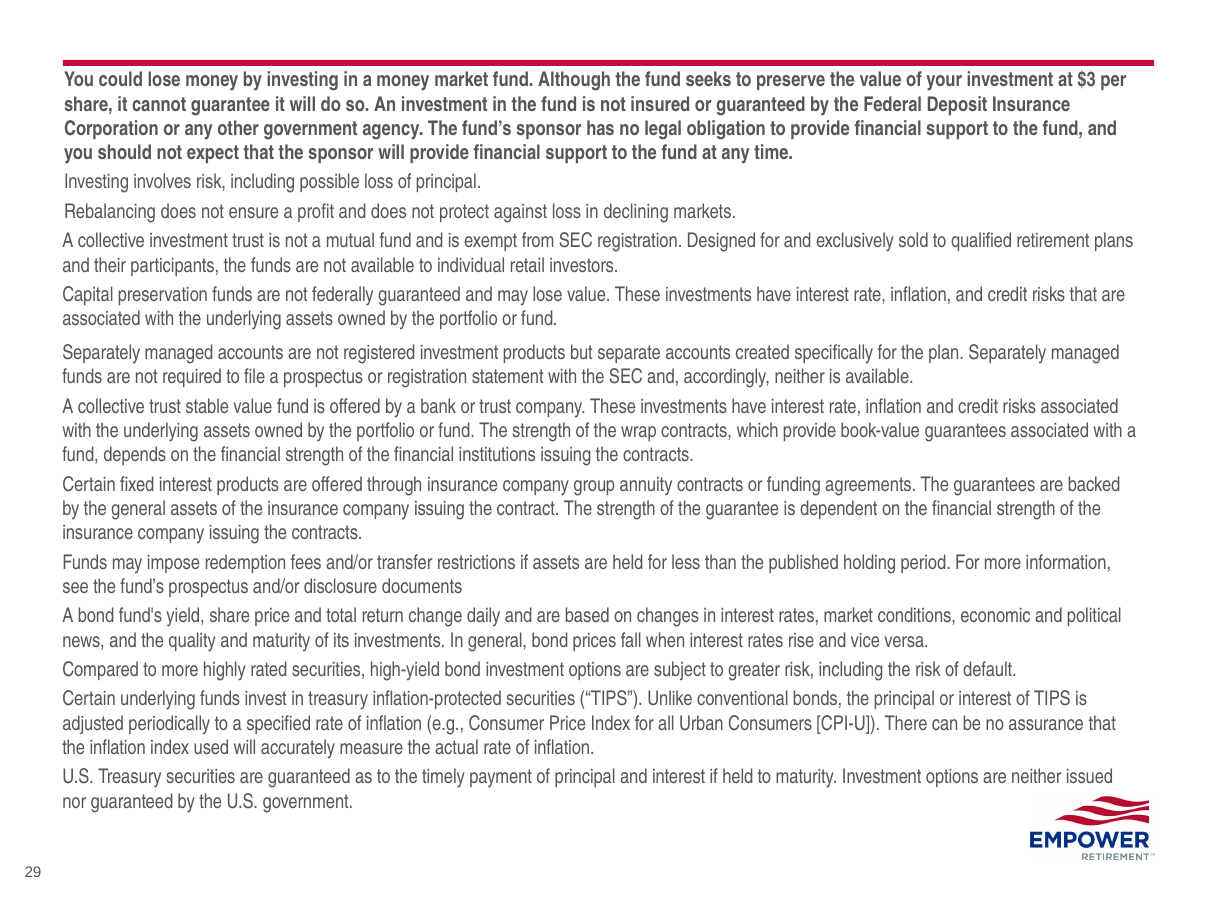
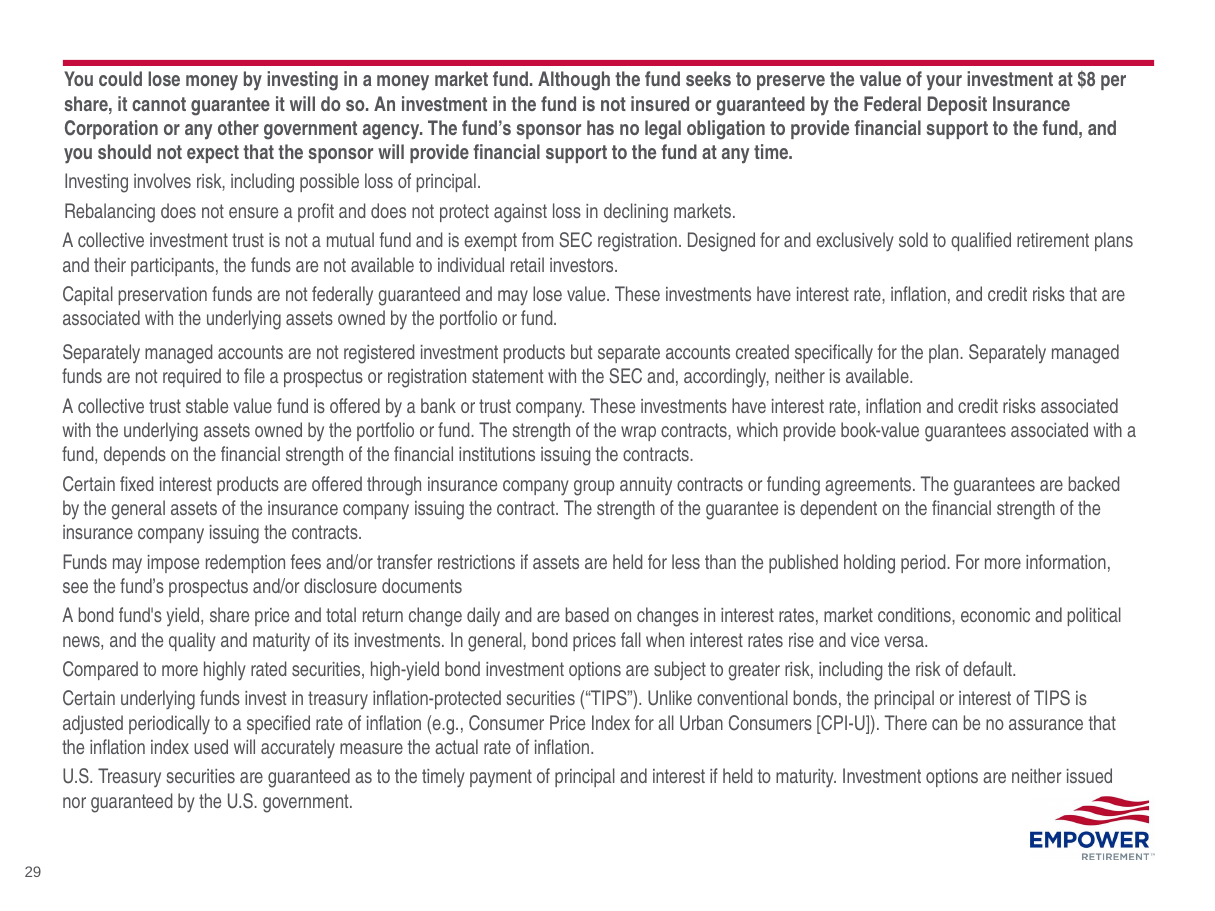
$3: $3 -> $8 (1087, 80)
